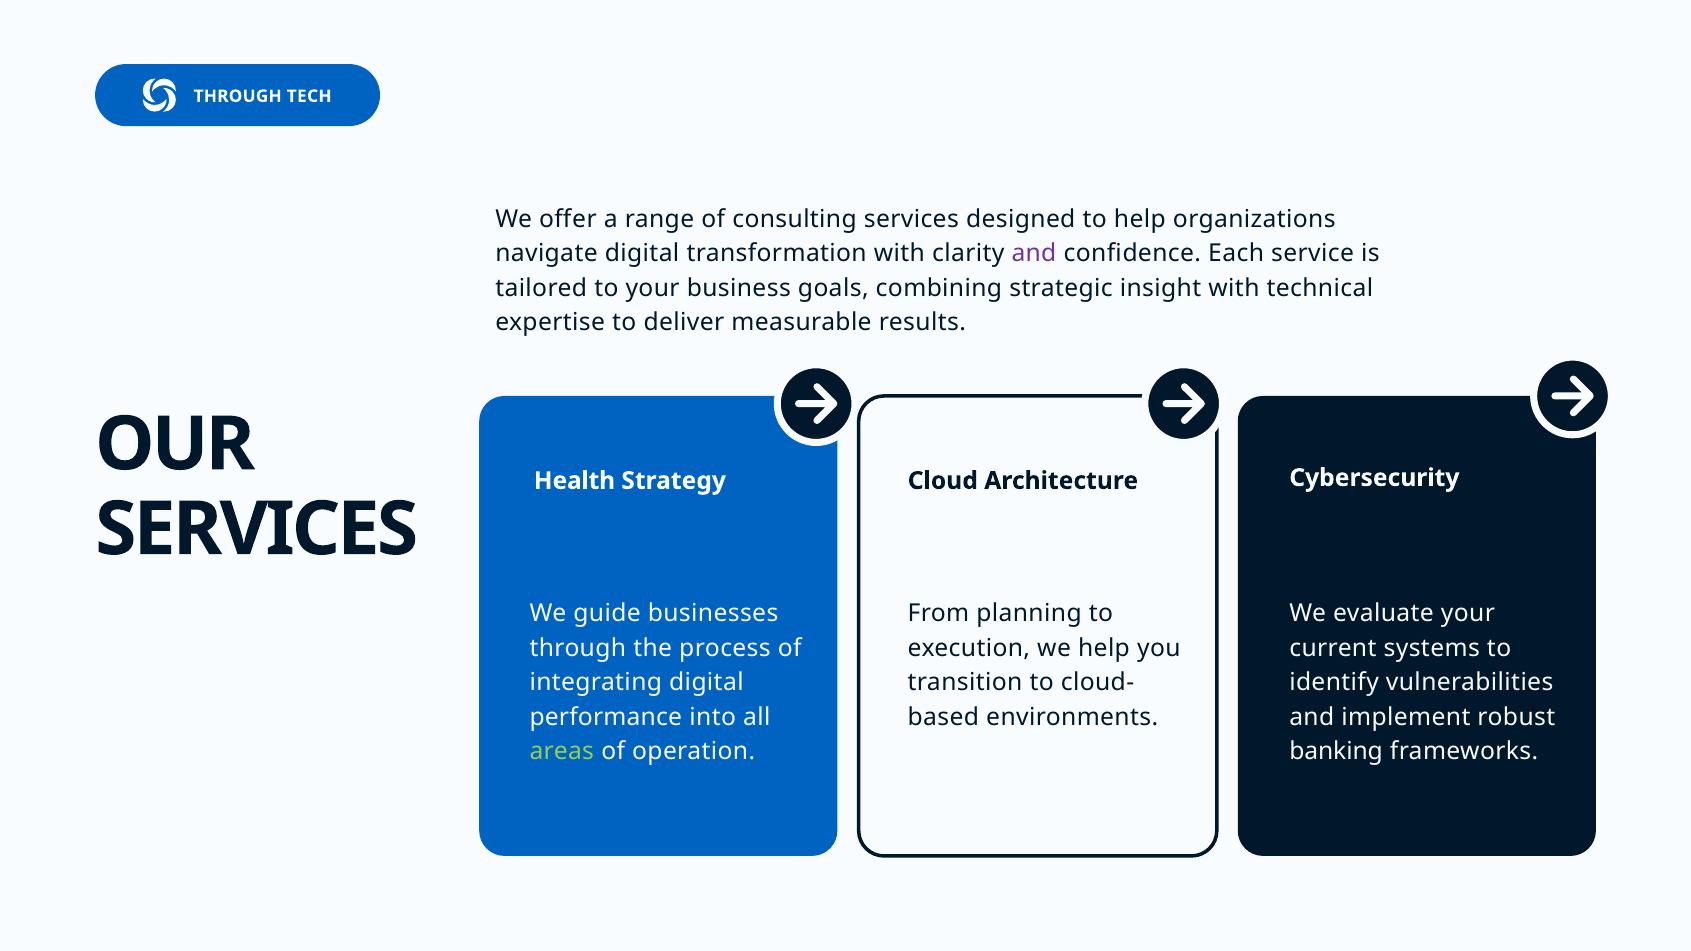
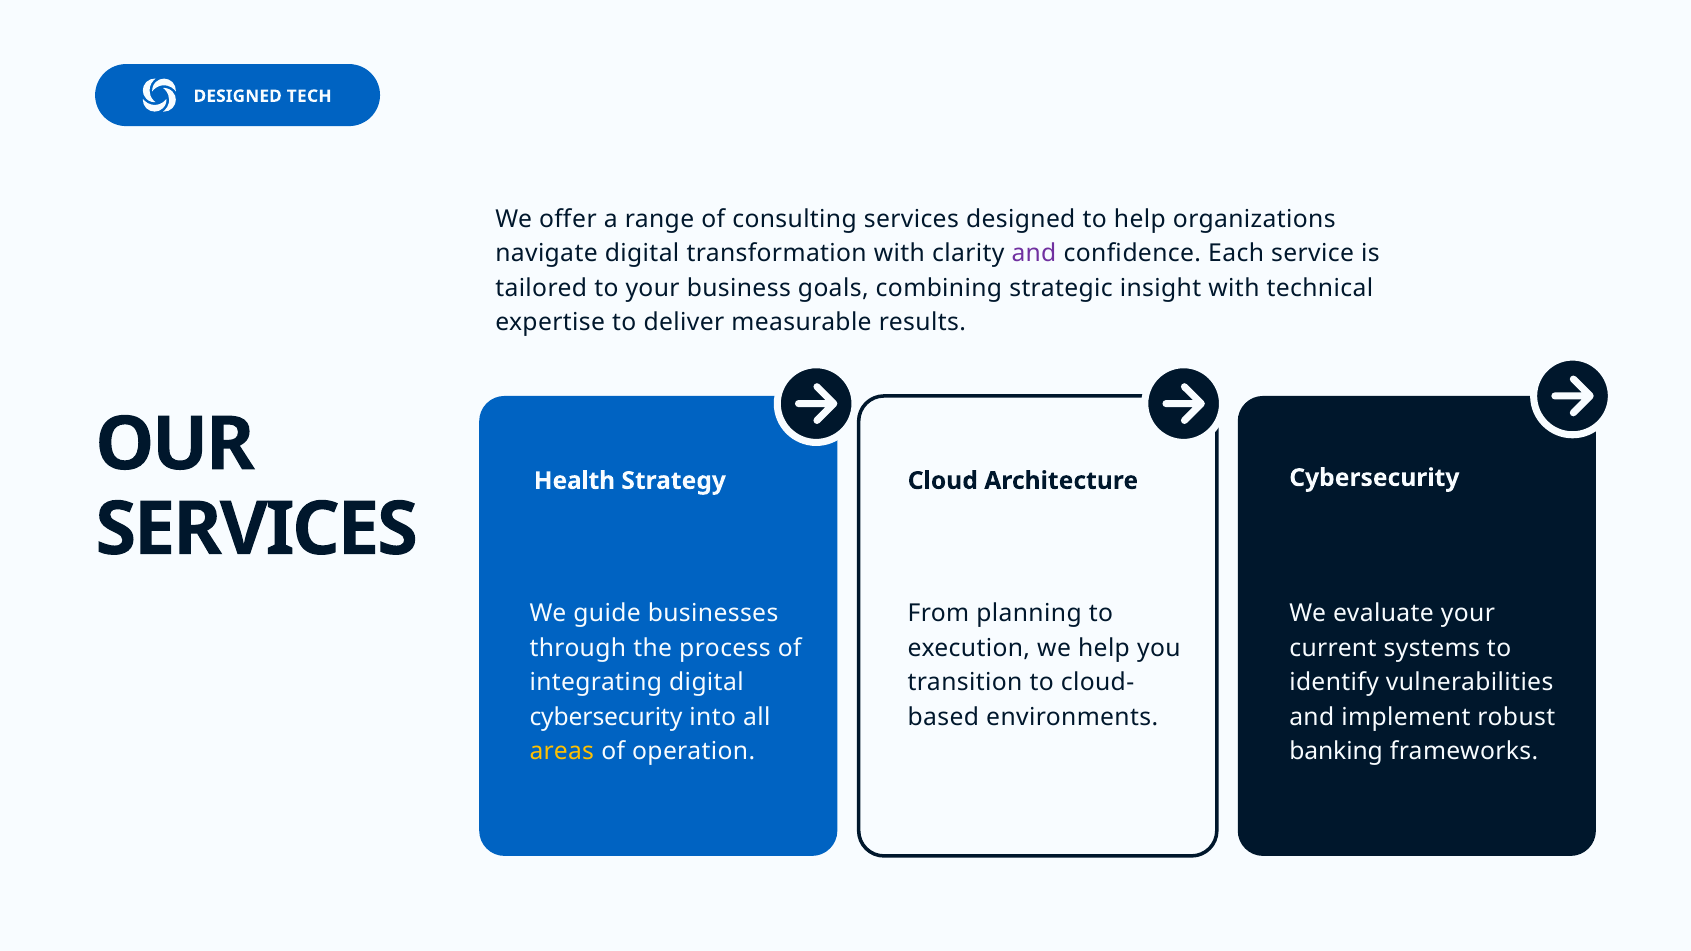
THROUGH: THROUGH -> DESIGNED (238, 96)
performance: performance -> cybersecurity (606, 717)
areas colour: light green -> yellow (562, 752)
